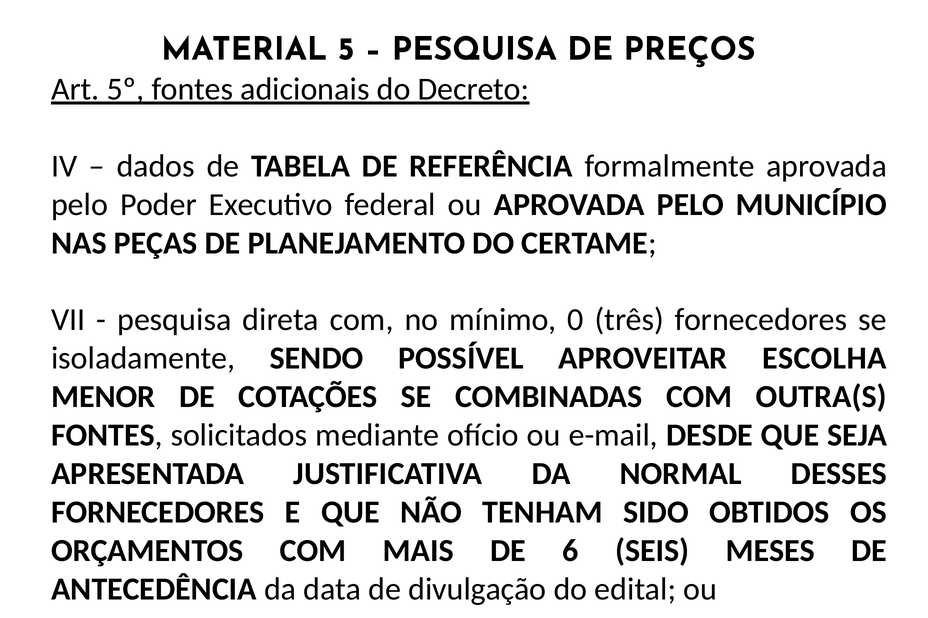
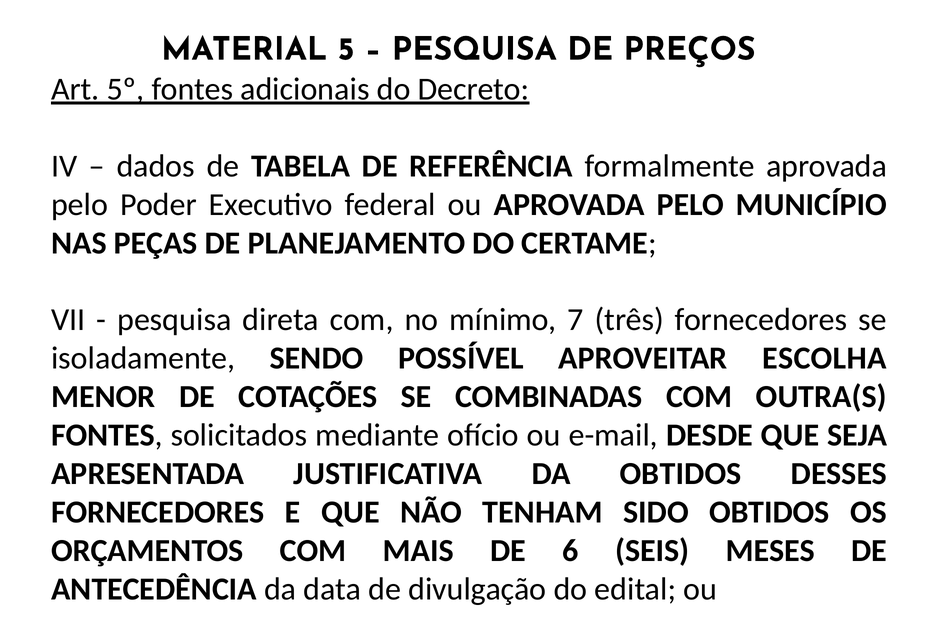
0: 0 -> 7 (575, 320)
DA NORMAL: NORMAL -> OBTIDOS (681, 474)
